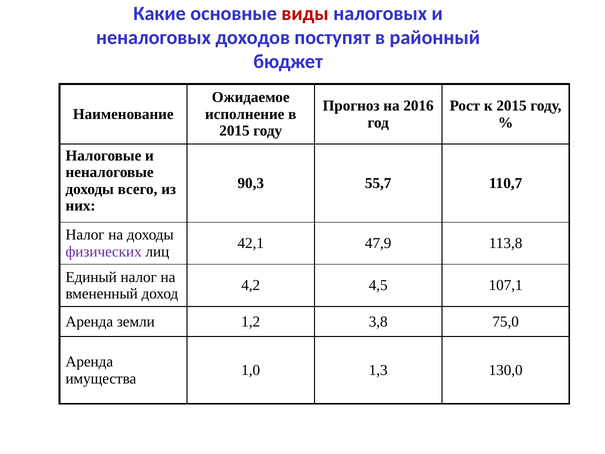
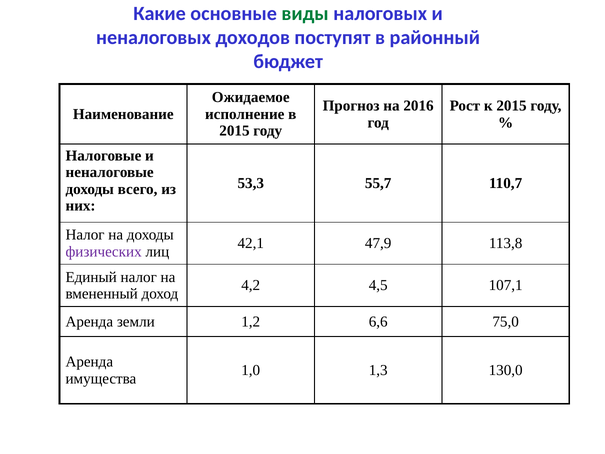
виды colour: red -> green (305, 13)
90,3: 90,3 -> 53,3 (251, 183)
3,8: 3,8 -> 6,6 (378, 321)
